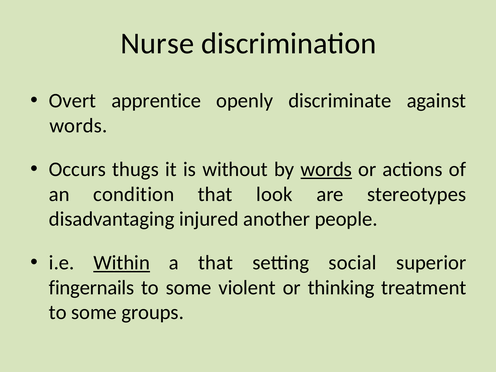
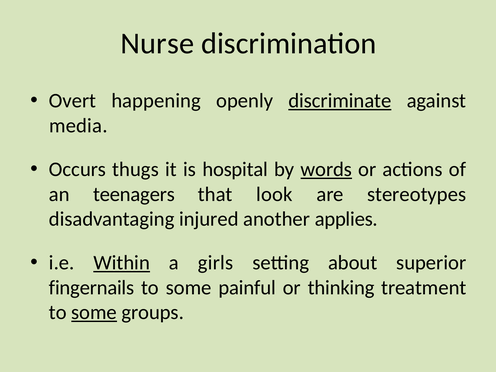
apprentice: apprentice -> happening (156, 101)
discriminate underline: none -> present (340, 101)
words: words -> media (78, 126)
without: without -> hospital (235, 169)
condition: condition -> teenagers (134, 194)
people: people -> applies (346, 219)
a that: that -> girls (216, 263)
social: social -> about (353, 263)
violent: violent -> painful (247, 288)
some underline: none -> present (94, 312)
